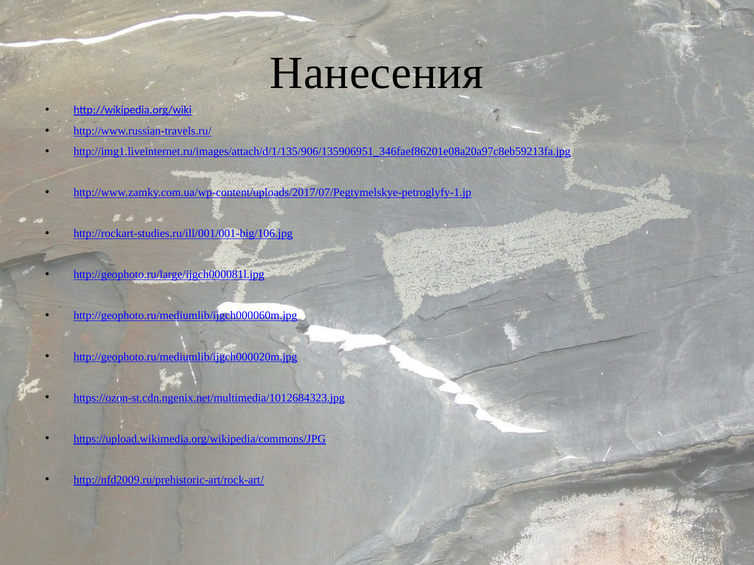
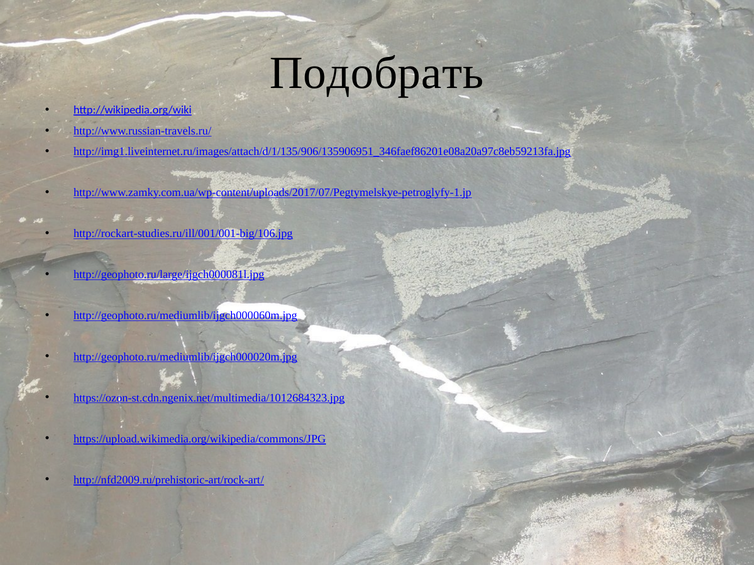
Нанесения: Нанесения -> Подобрать (377, 73)
